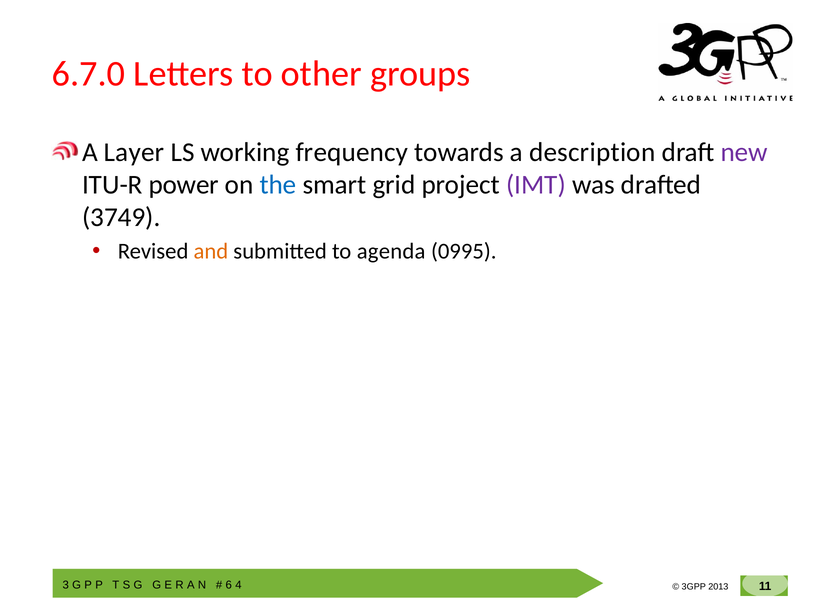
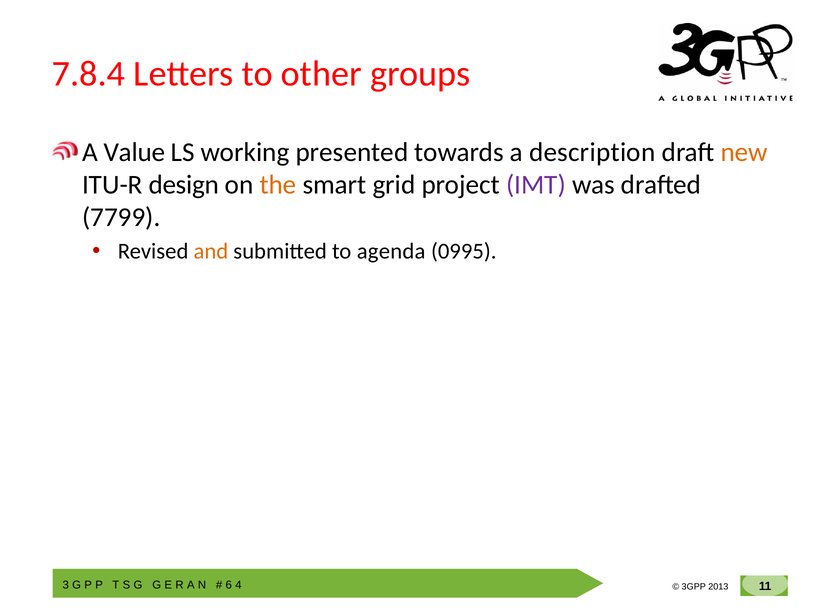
6.7.0: 6.7.0 -> 7.8.4 (88, 74)
Layer: Layer -> Value (134, 152)
frequency: frequency -> presented (352, 152)
new colour: purple -> orange (744, 152)
power: power -> design (184, 185)
the colour: blue -> orange (278, 185)
3749: 3749 -> 7799 (121, 217)
